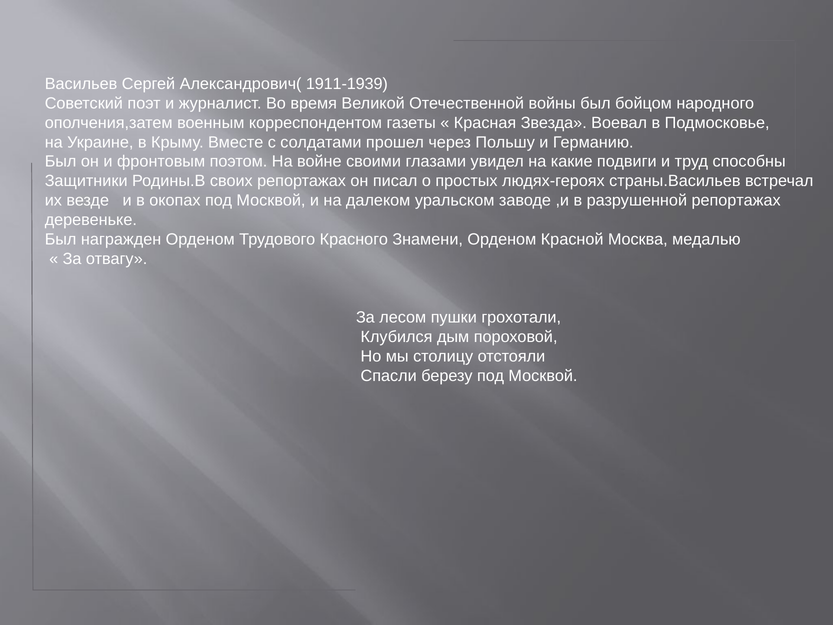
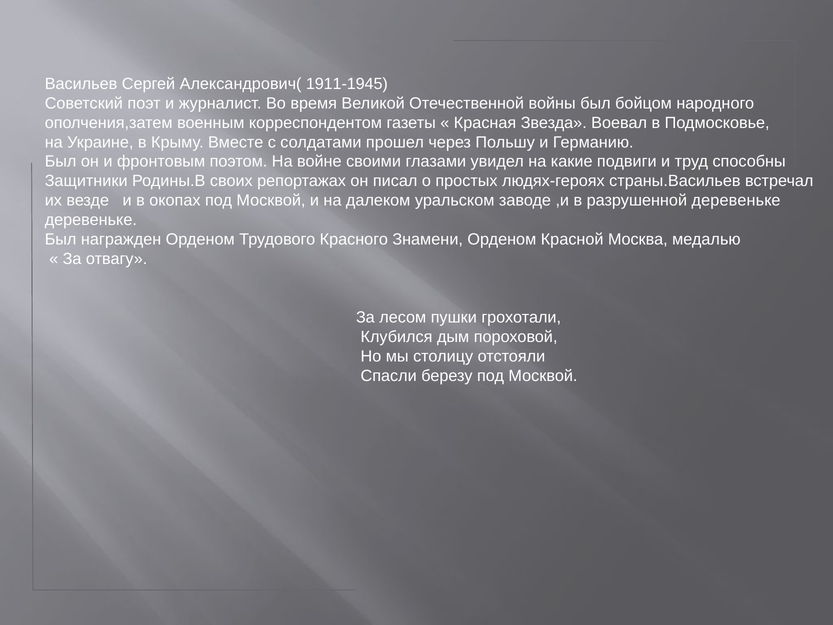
1911-1939: 1911-1939 -> 1911-1945 (347, 84)
разрушенной репортажах: репортажах -> деревеньке (736, 200)
